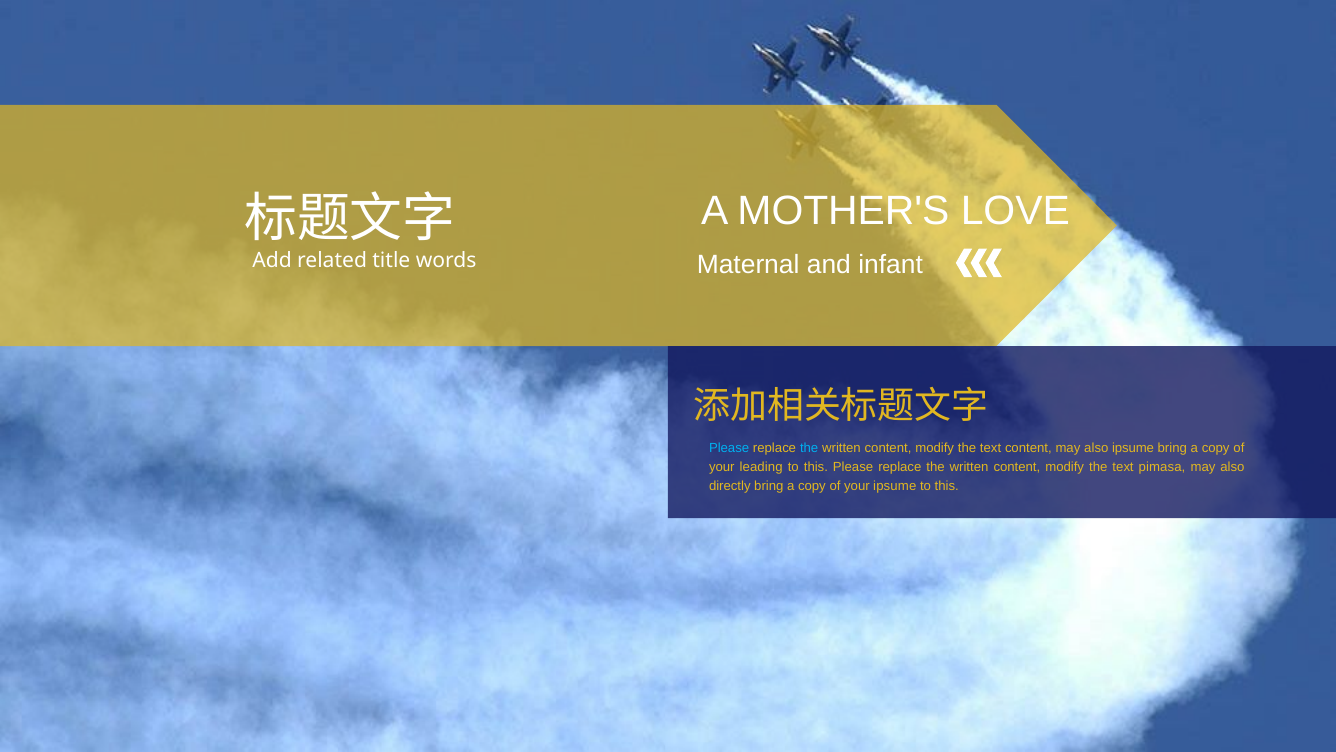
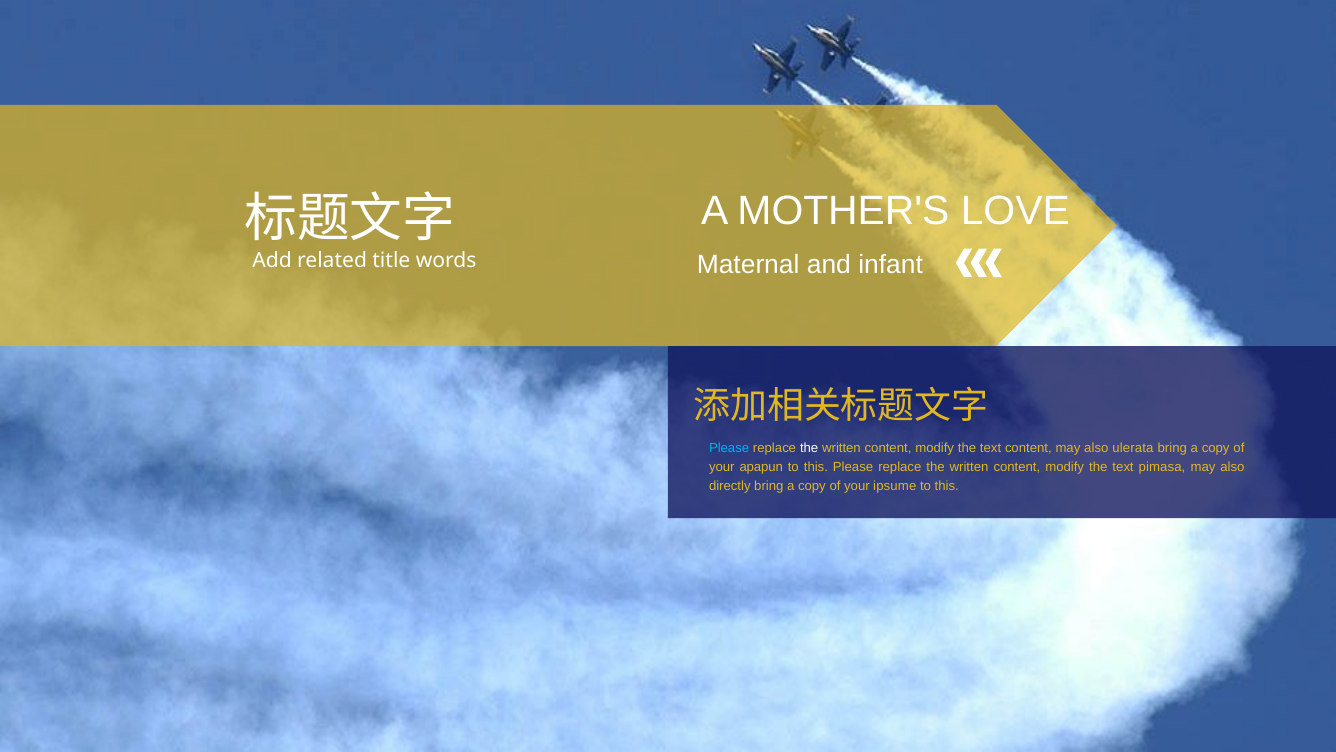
the colour: light blue -> white (809, 447)
also ipsume: ipsume -> ulerata (1133, 447)
leading: leading -> apapun (761, 466)
